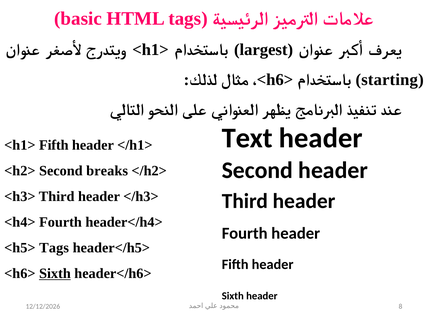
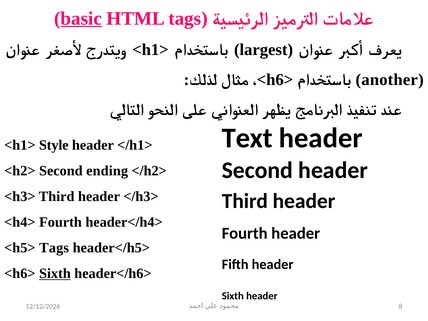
basic underline: none -> present (81, 18)
starting: starting -> another (390, 80)
<h1> Fifth: Fifth -> Style (54, 145)
breaks: breaks -> ending (107, 171)
